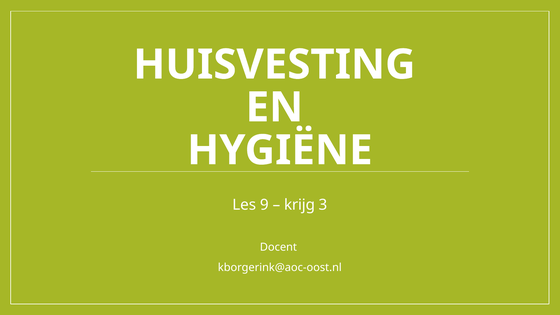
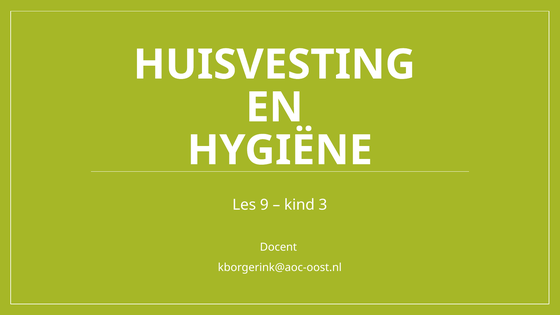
krijg: krijg -> kind (299, 205)
